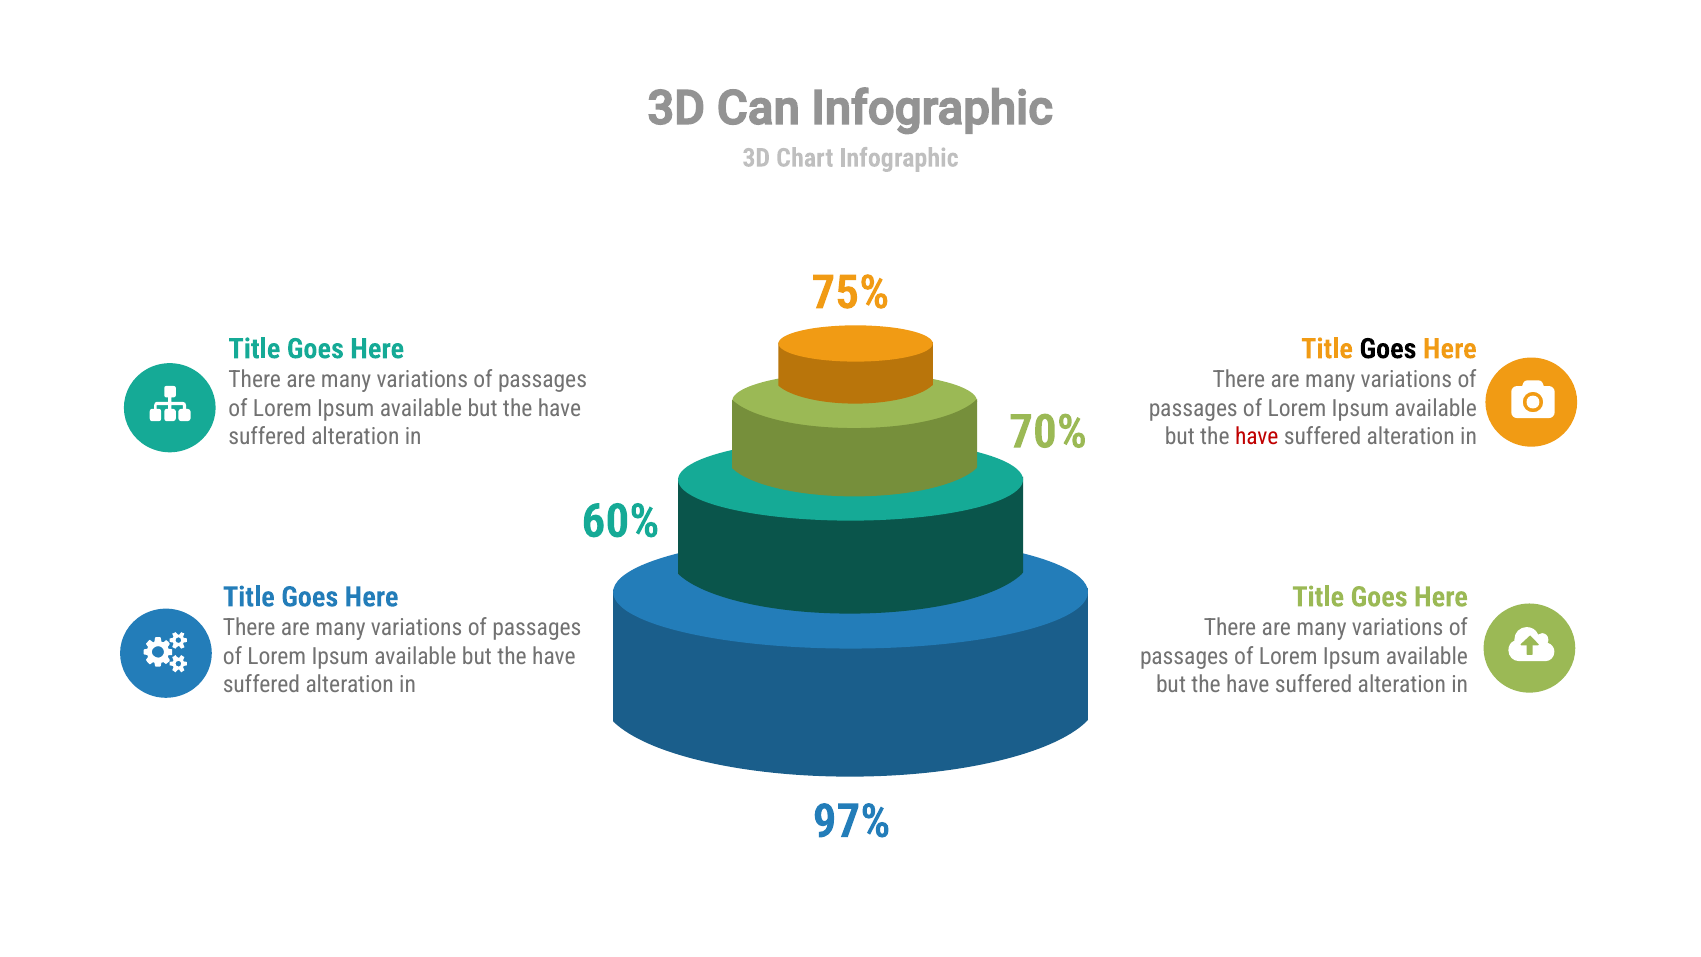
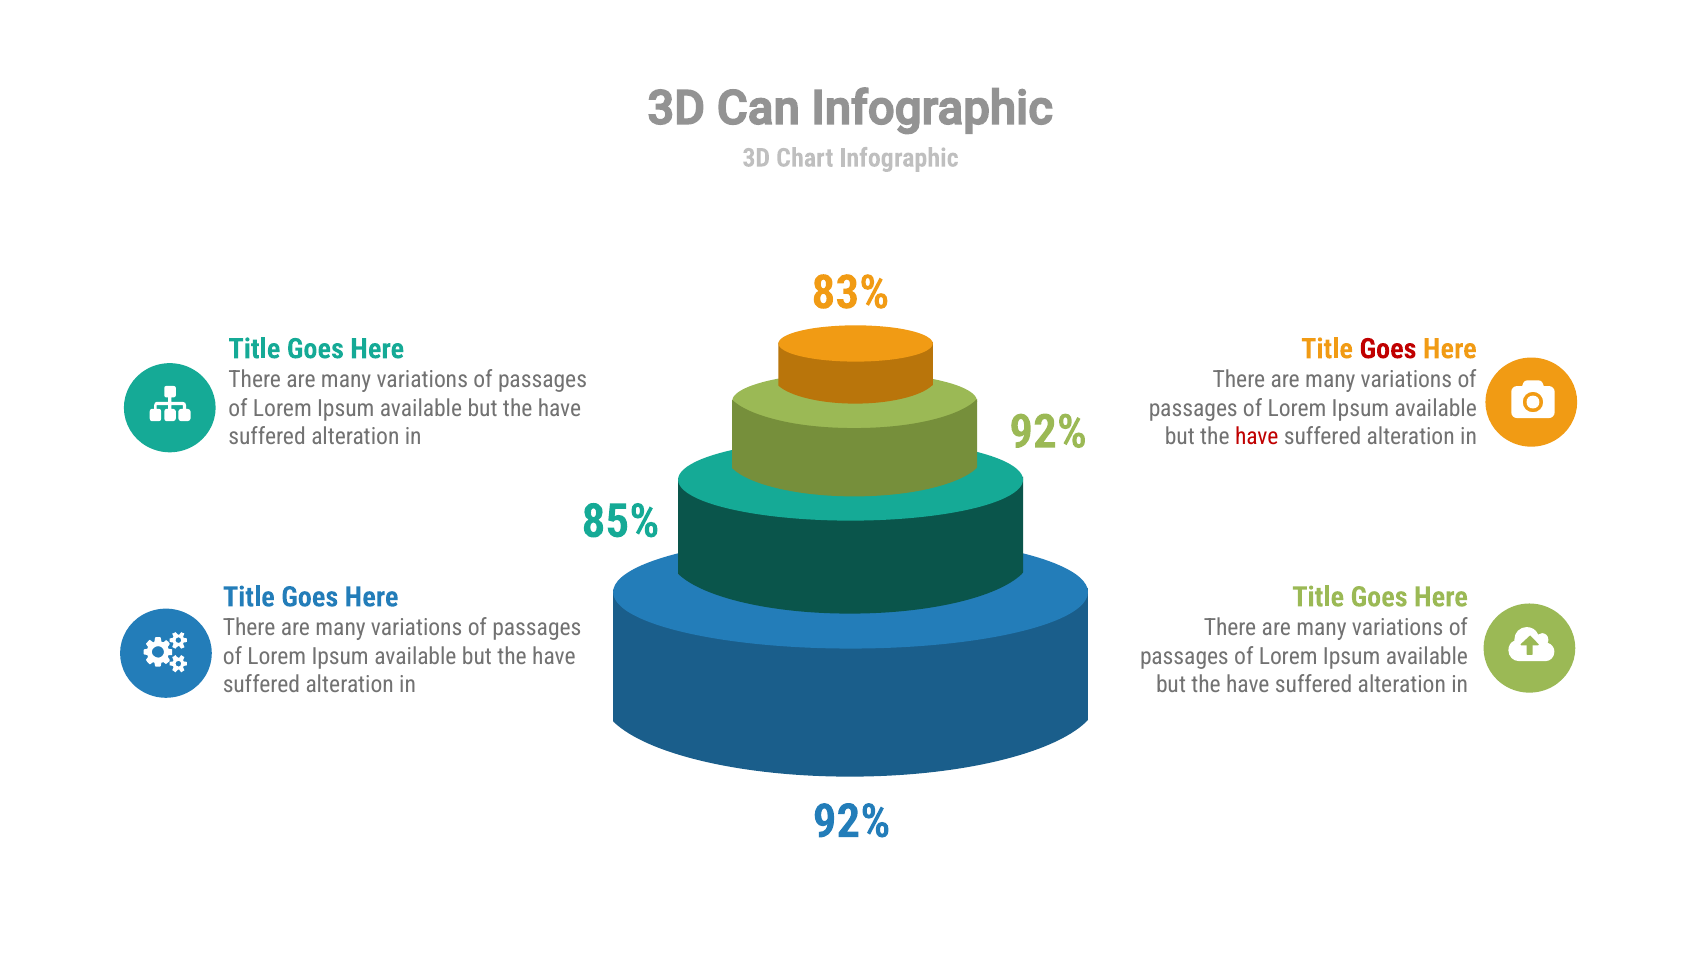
75%: 75% -> 83% (850, 293)
Goes colour: black -> red (1388, 349)
70%: 70% -> 92% (1048, 432)
60%: 60% -> 85% (621, 521)
97%: 97% -> 92% (852, 821)
